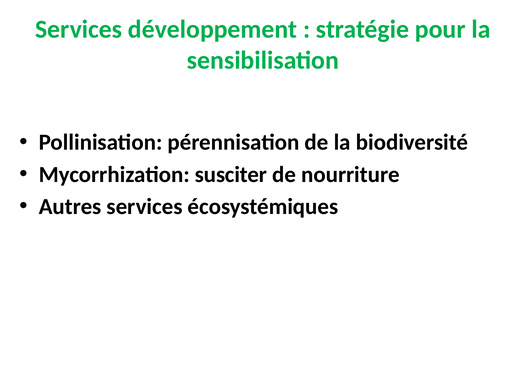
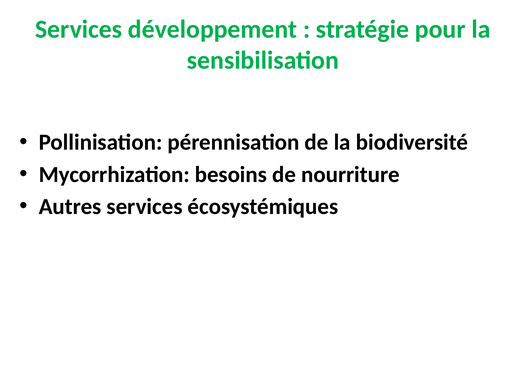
susciter: susciter -> besoins (231, 174)
